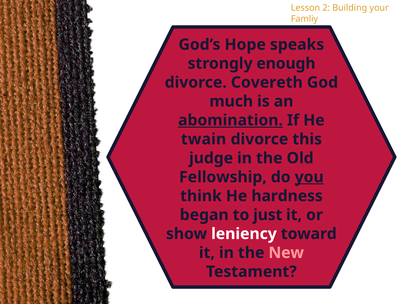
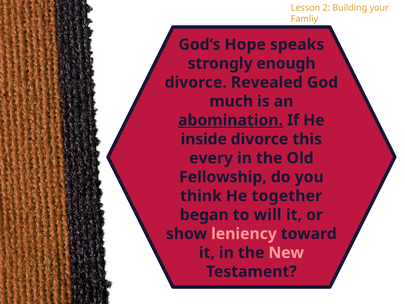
Covereth: Covereth -> Revealed (267, 82)
twain: twain -> inside (204, 139)
judge: judge -> every (211, 158)
you underline: present -> none (309, 177)
hardness: hardness -> together (287, 196)
just: just -> will (268, 215)
leniency colour: white -> pink (244, 234)
